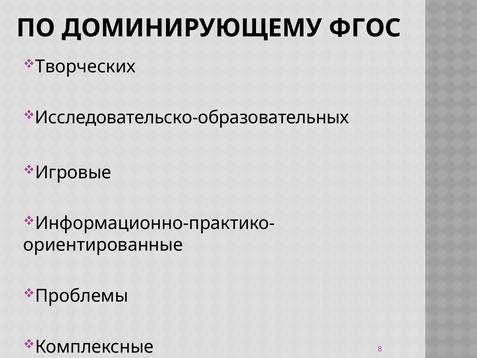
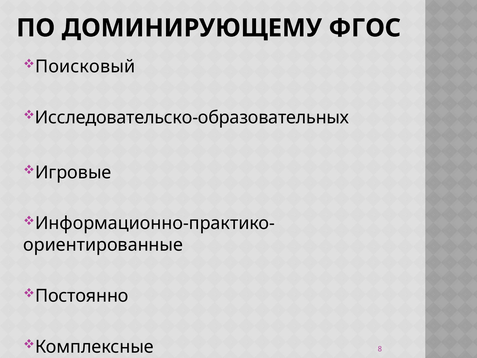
Творческих: Творческих -> Поисковый (85, 66)
Проблемы: Проблемы -> Постоянно (82, 296)
